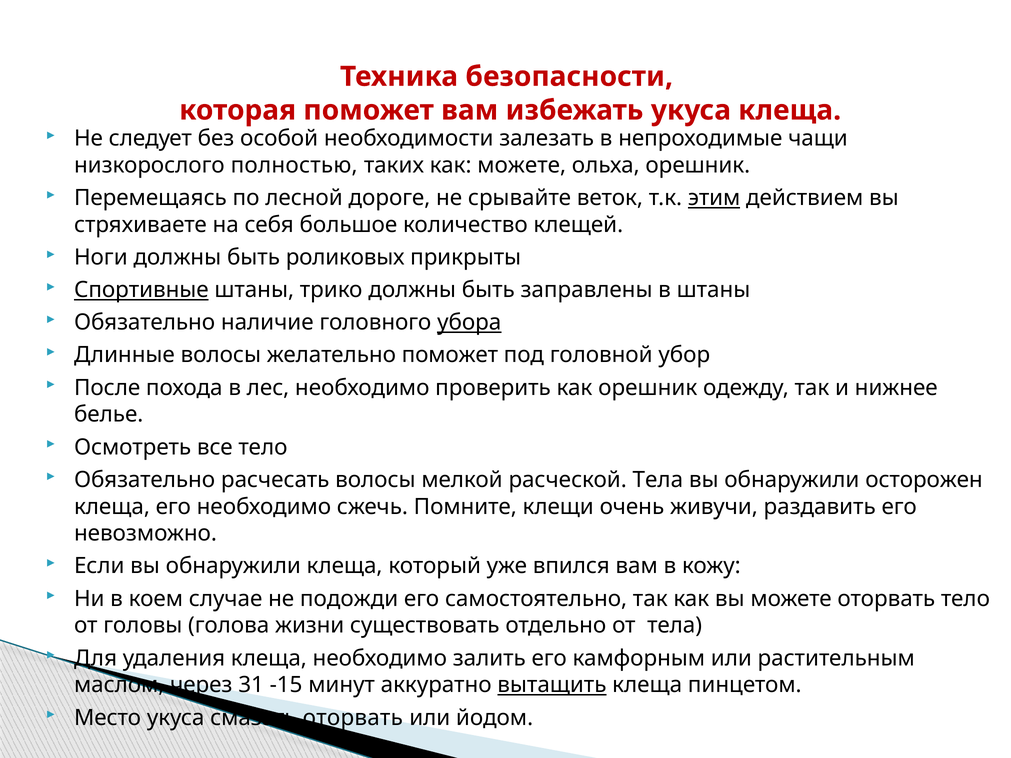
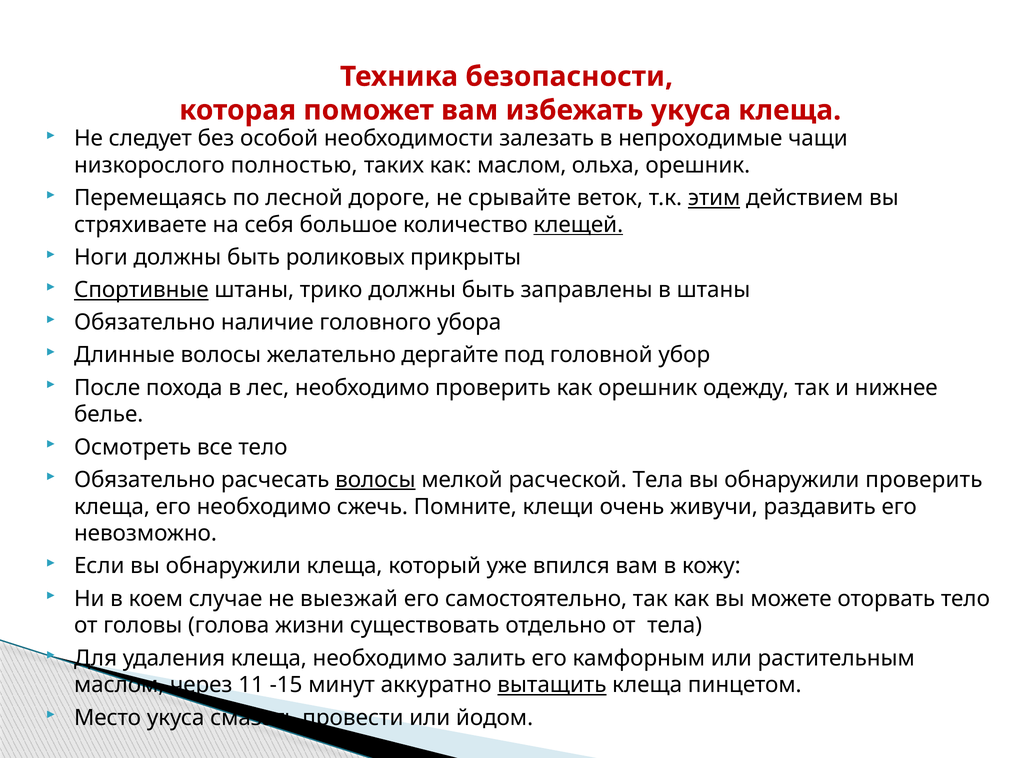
как можете: можете -> маслом (522, 165)
клещей underline: none -> present (578, 225)
убора underline: present -> none (469, 323)
желательно поможет: поможет -> дергайте (450, 355)
волосы underline: none -> present (375, 480)
обнаружили осторожен: осторожен -> проверить (924, 480)
подожди: подожди -> выезжай (349, 599)
31: 31 -> 11 (251, 685)
смазать оторвать: оторвать -> провести (353, 718)
